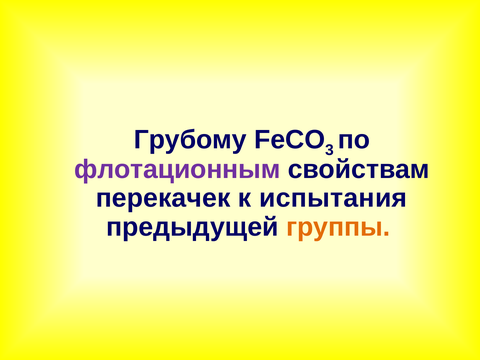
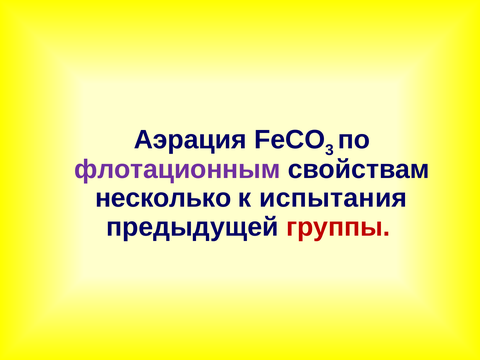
Грубому: Грубому -> Аэрация (190, 140)
перекачек: перекачек -> несколько (163, 198)
группы colour: orange -> red (338, 227)
